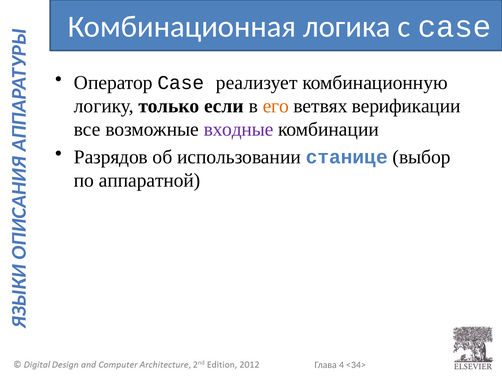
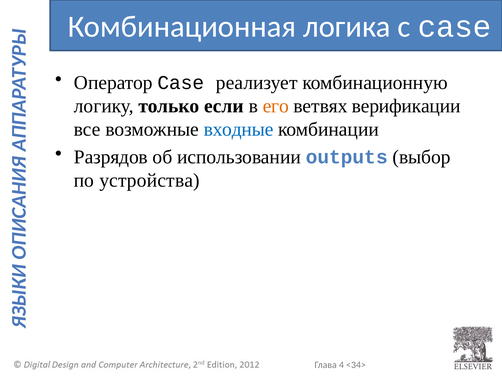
входные colour: purple -> blue (239, 129)
станице: станице -> outputs (347, 157)
аппаратной: аппаратной -> устройства (150, 180)
